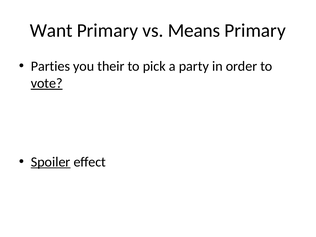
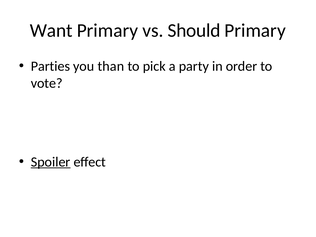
Means: Means -> Should (194, 31)
their: their -> than (111, 66)
vote underline: present -> none (47, 83)
